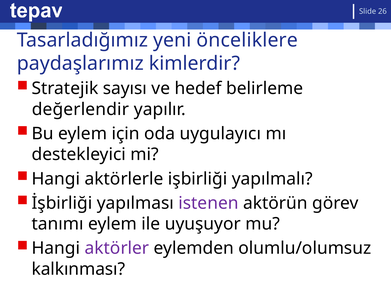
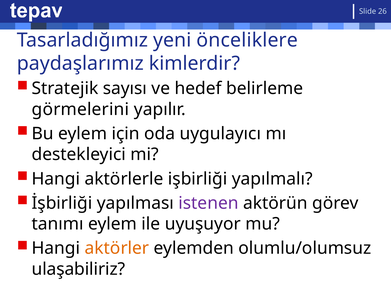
değerlendir: değerlendir -> görmelerini (80, 109)
aktörler colour: purple -> orange (117, 248)
kalkınması: kalkınması -> ulaşabiliriz (78, 269)
